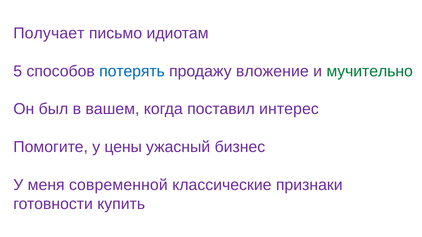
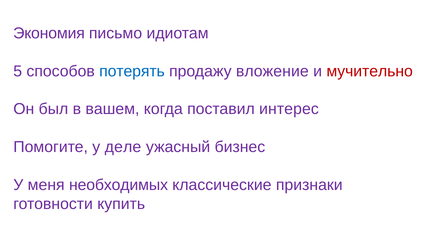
Получает: Получает -> Экономия (49, 33)
мучительно colour: green -> red (370, 71)
цены: цены -> деле (123, 147)
современной: современной -> необходимых (119, 185)
